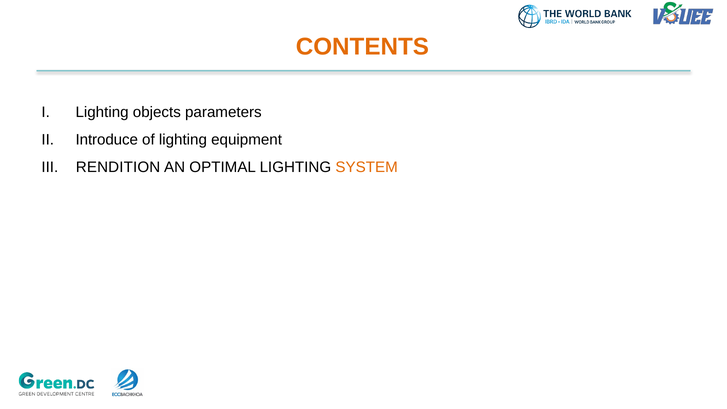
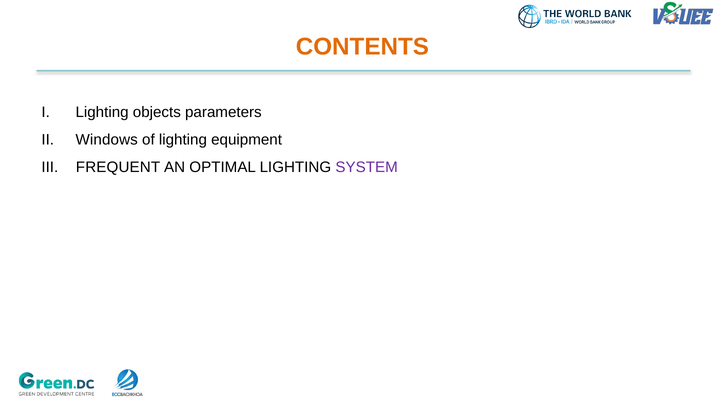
Introduce: Introduce -> Windows (107, 140)
RENDITION: RENDITION -> FREQUENT (118, 167)
SYSTEM colour: orange -> purple (367, 167)
